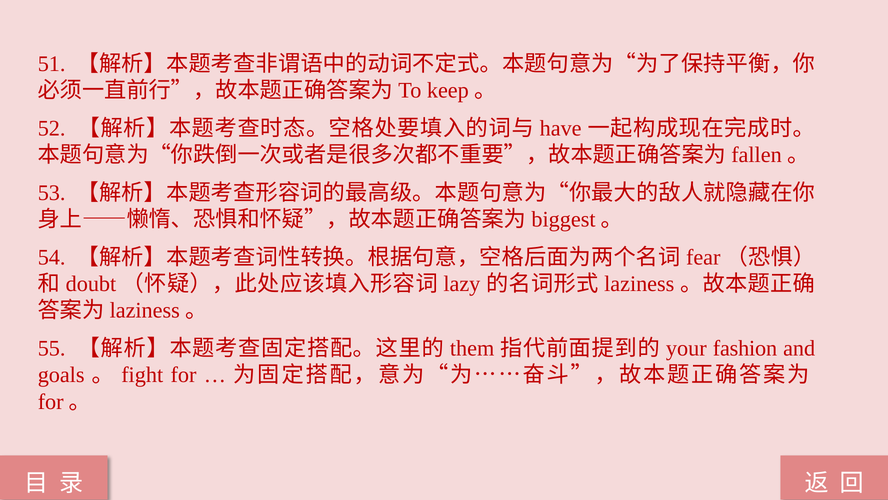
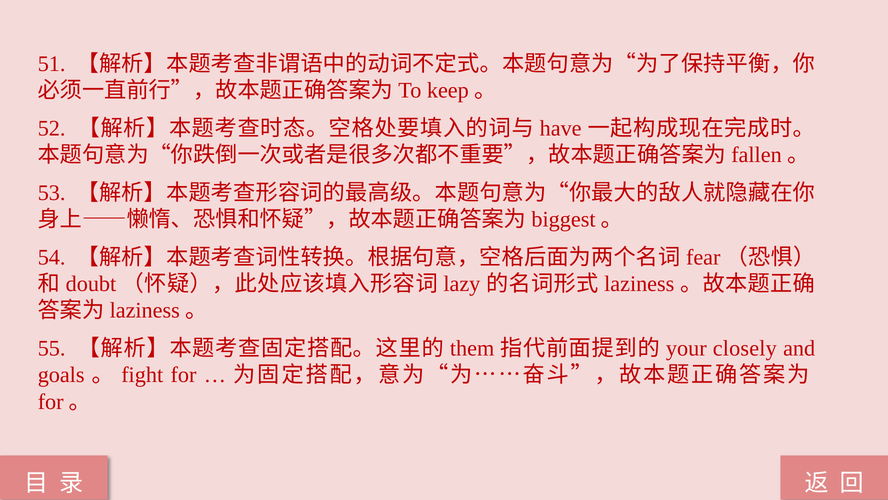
fashion: fashion -> closely (745, 348)
